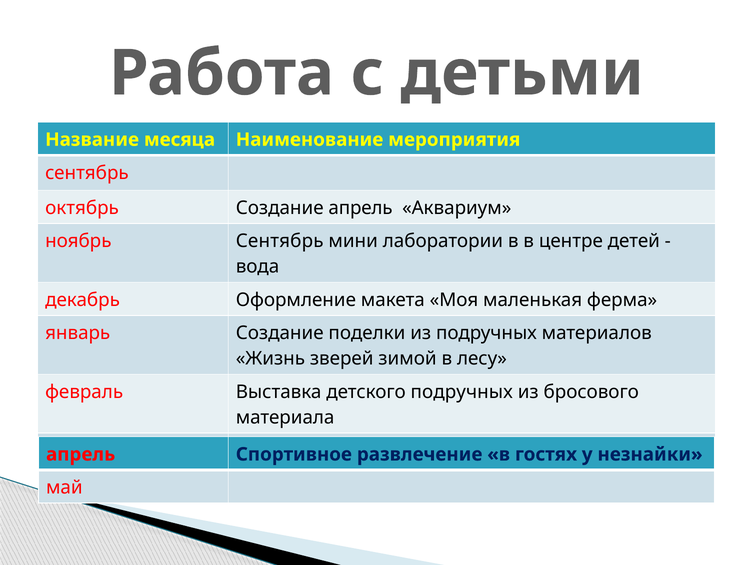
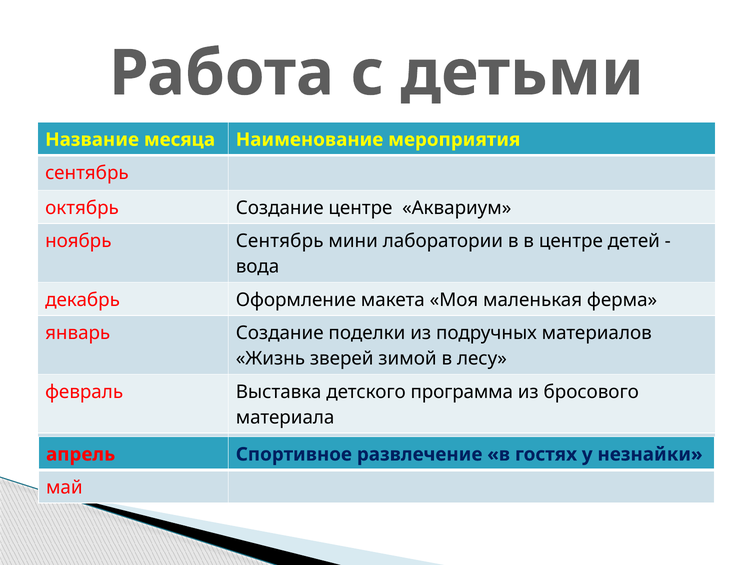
Создание апрель: апрель -> центре (360, 208)
детского подручных: подручных -> программа (462, 392)
